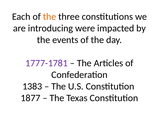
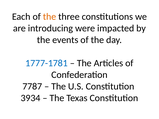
1777-1781 colour: purple -> blue (47, 63)
1383: 1383 -> 7787 (32, 87)
1877: 1877 -> 3934 (31, 98)
